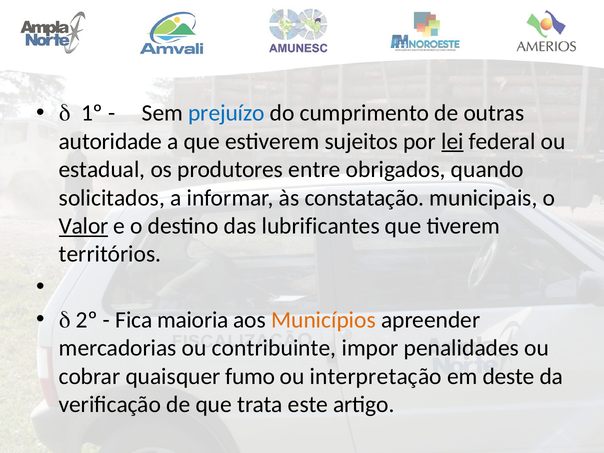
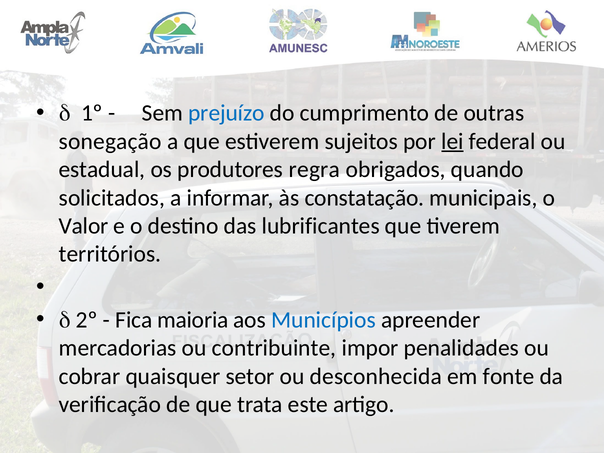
autoridade: autoridade -> sonegação (110, 141)
entre: entre -> regra (314, 170)
Valor underline: present -> none (84, 226)
Municípios colour: orange -> blue (323, 320)
fumo: fumo -> setor (250, 376)
interpretação: interpretação -> desconhecida (376, 376)
deste: deste -> fonte (509, 376)
